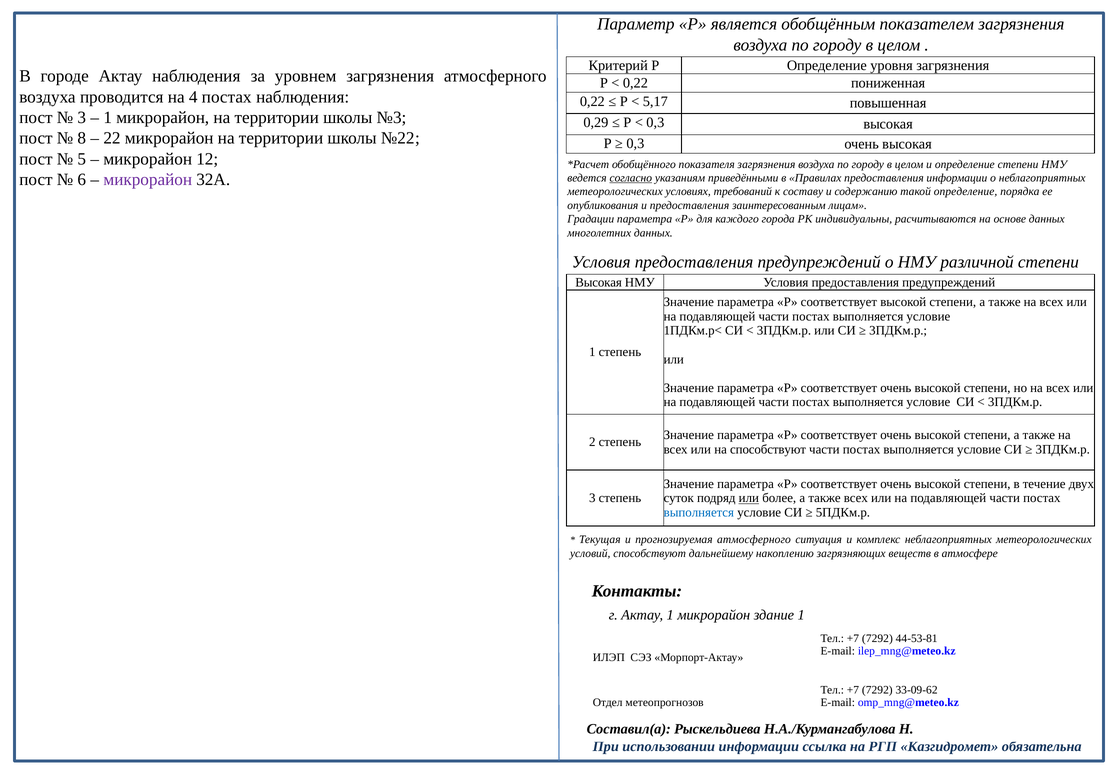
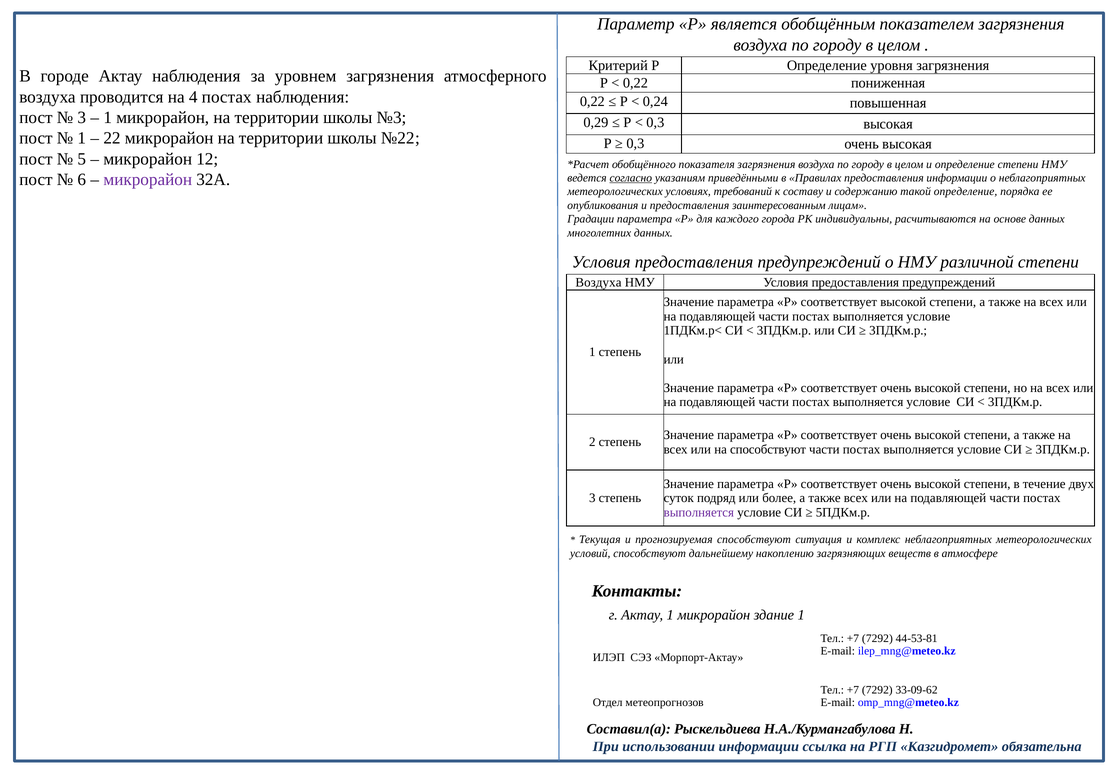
5,17: 5,17 -> 0,24 (655, 101)
8: 8 -> 1 (82, 138)
Высокая: Высокая -> Воздуха (598, 282)
или underline: present -> none (749, 498)
выполняется colour: blue -> purple (699, 512)
прогнозируемая атмосферного: атмосферного -> способствуют (754, 540)
